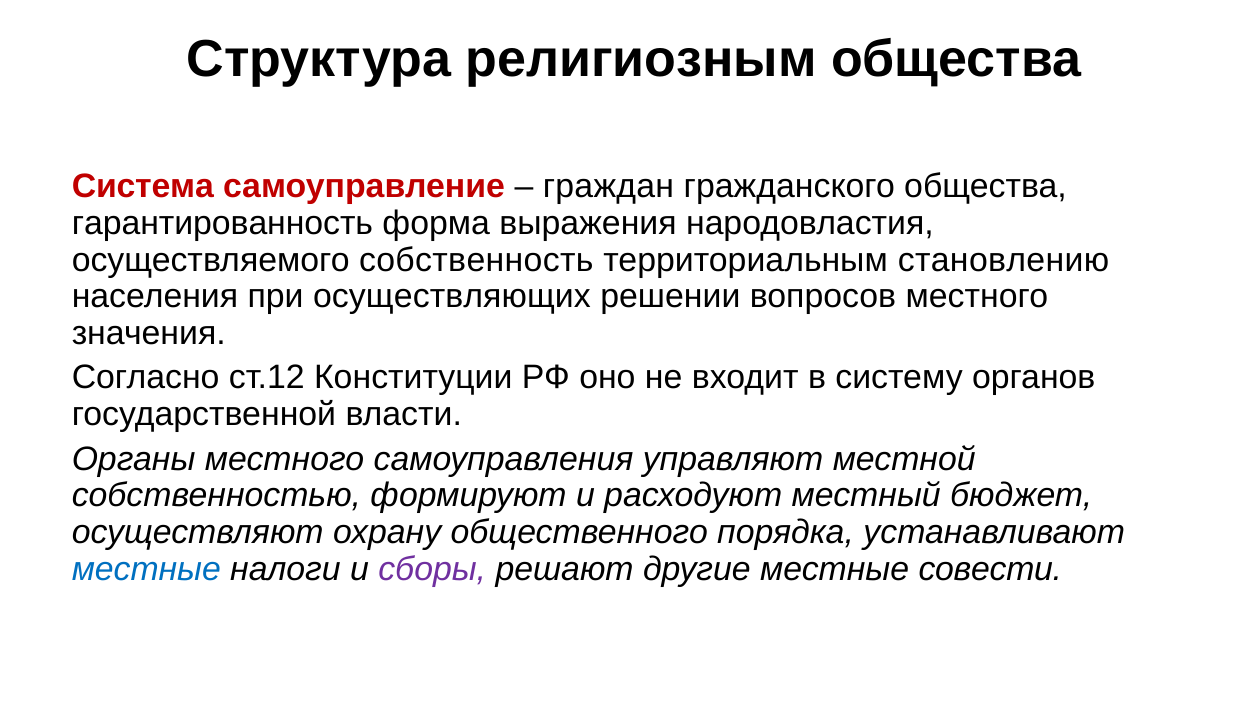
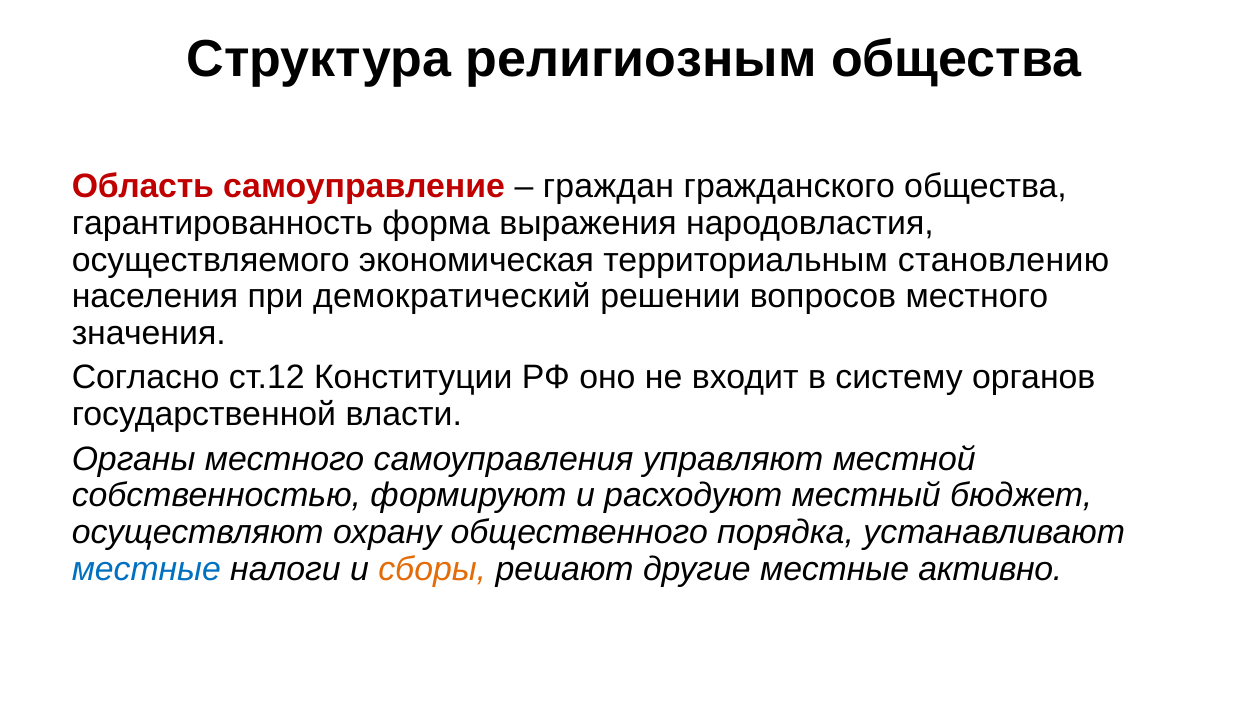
Система: Система -> Область (143, 187)
собственность: собственность -> экономическая (476, 260)
осуществляющих: осуществляющих -> демократический (452, 297)
сборы colour: purple -> orange (432, 568)
совести: совести -> активно (990, 568)
